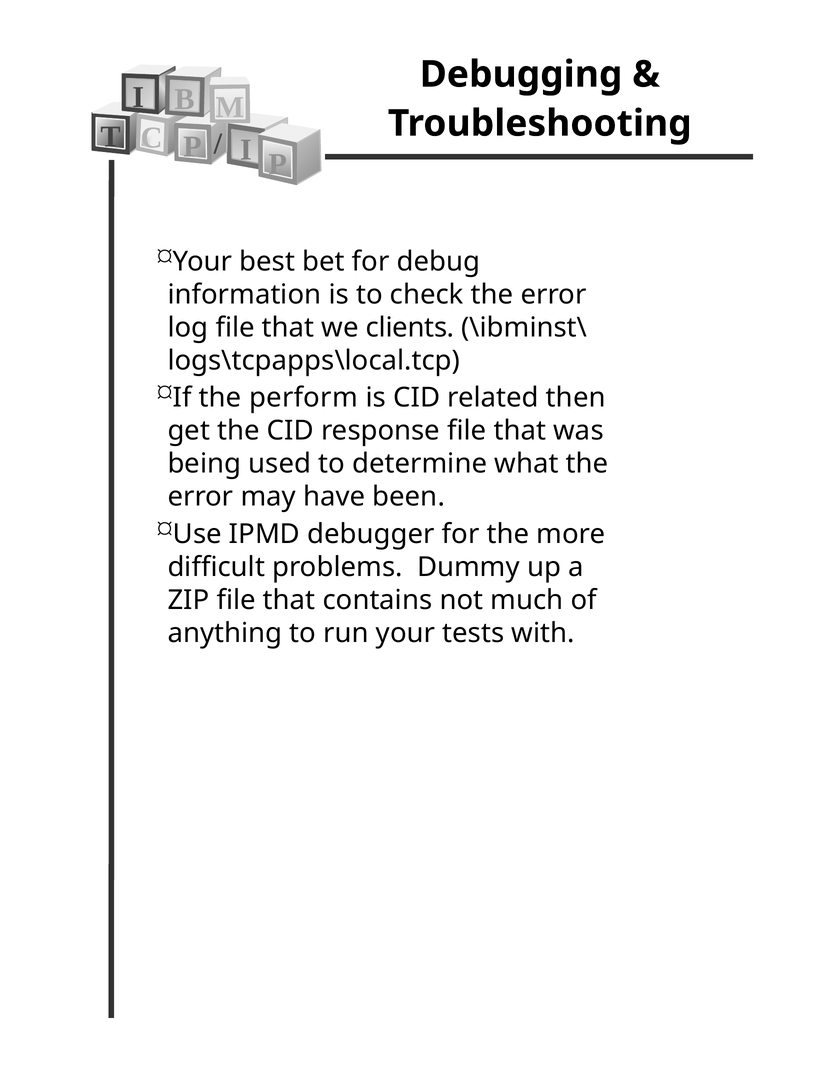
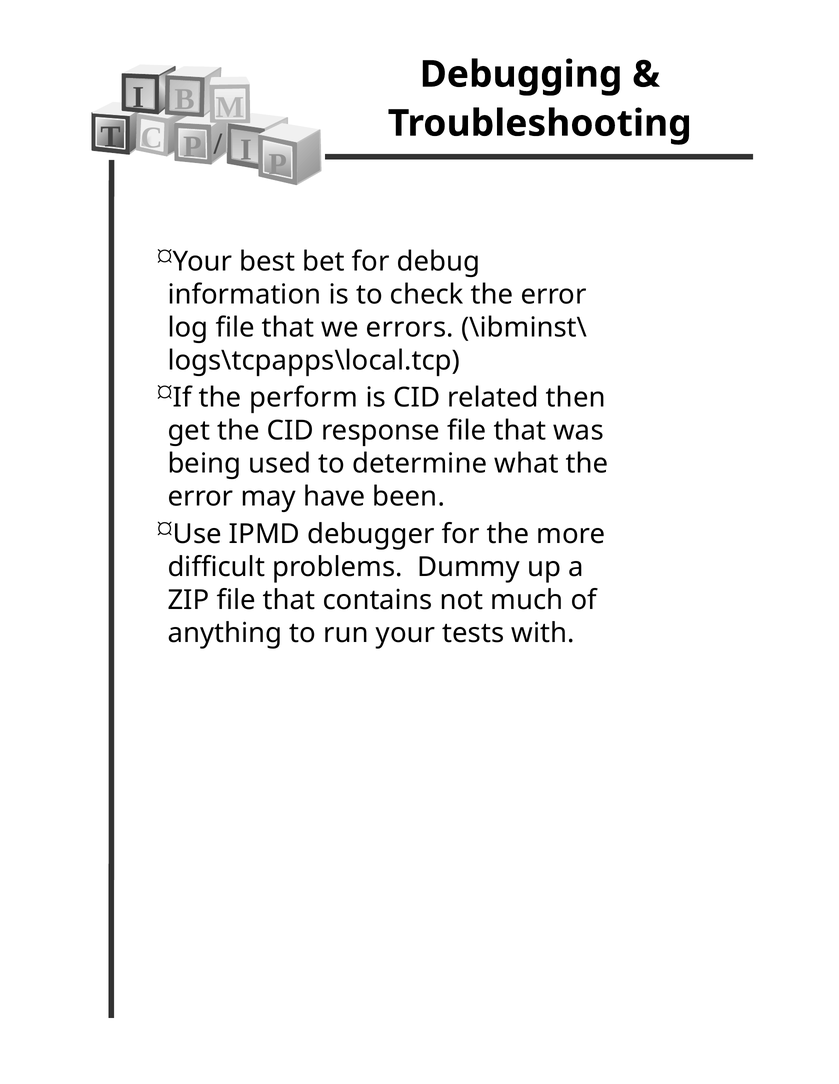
clients: clients -> errors (410, 328)
